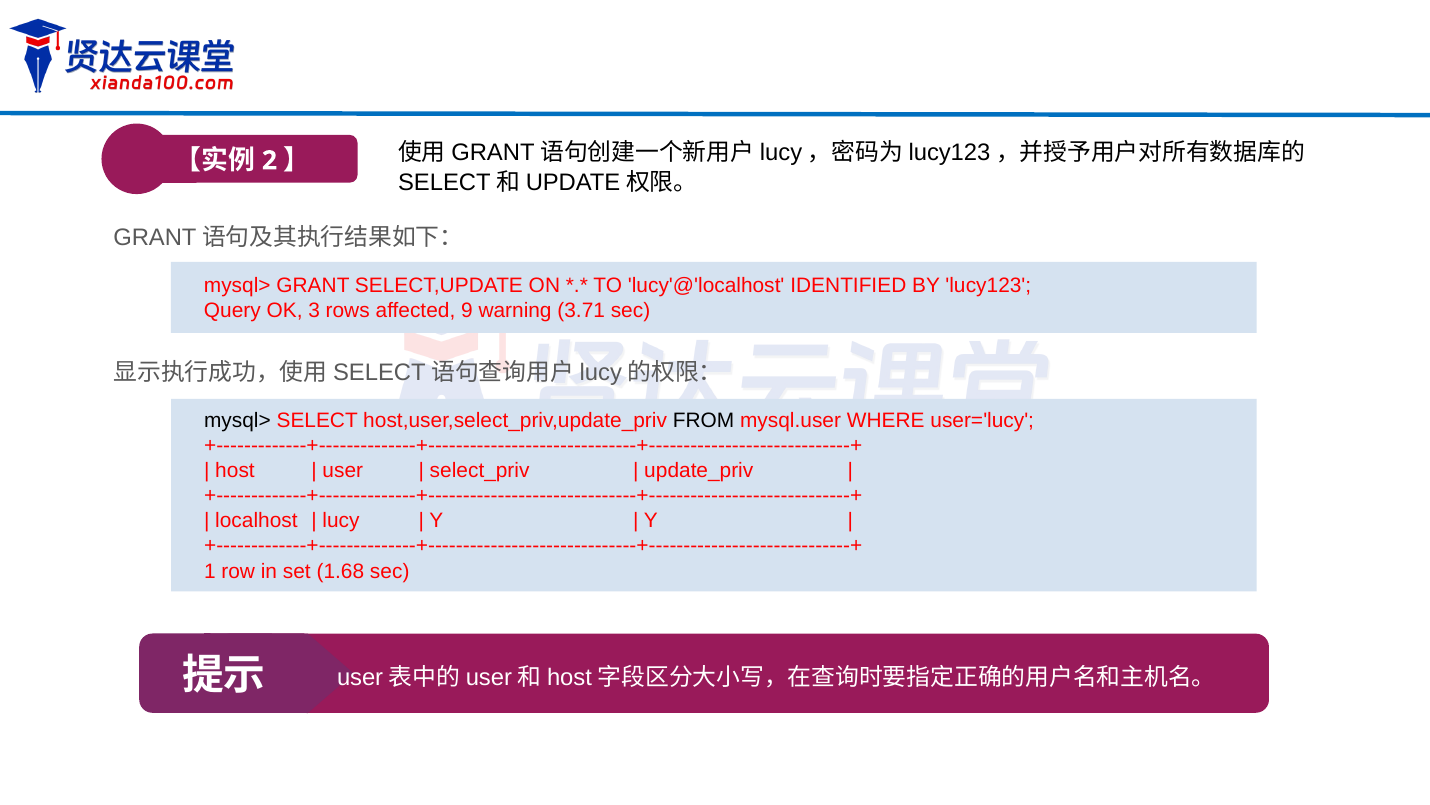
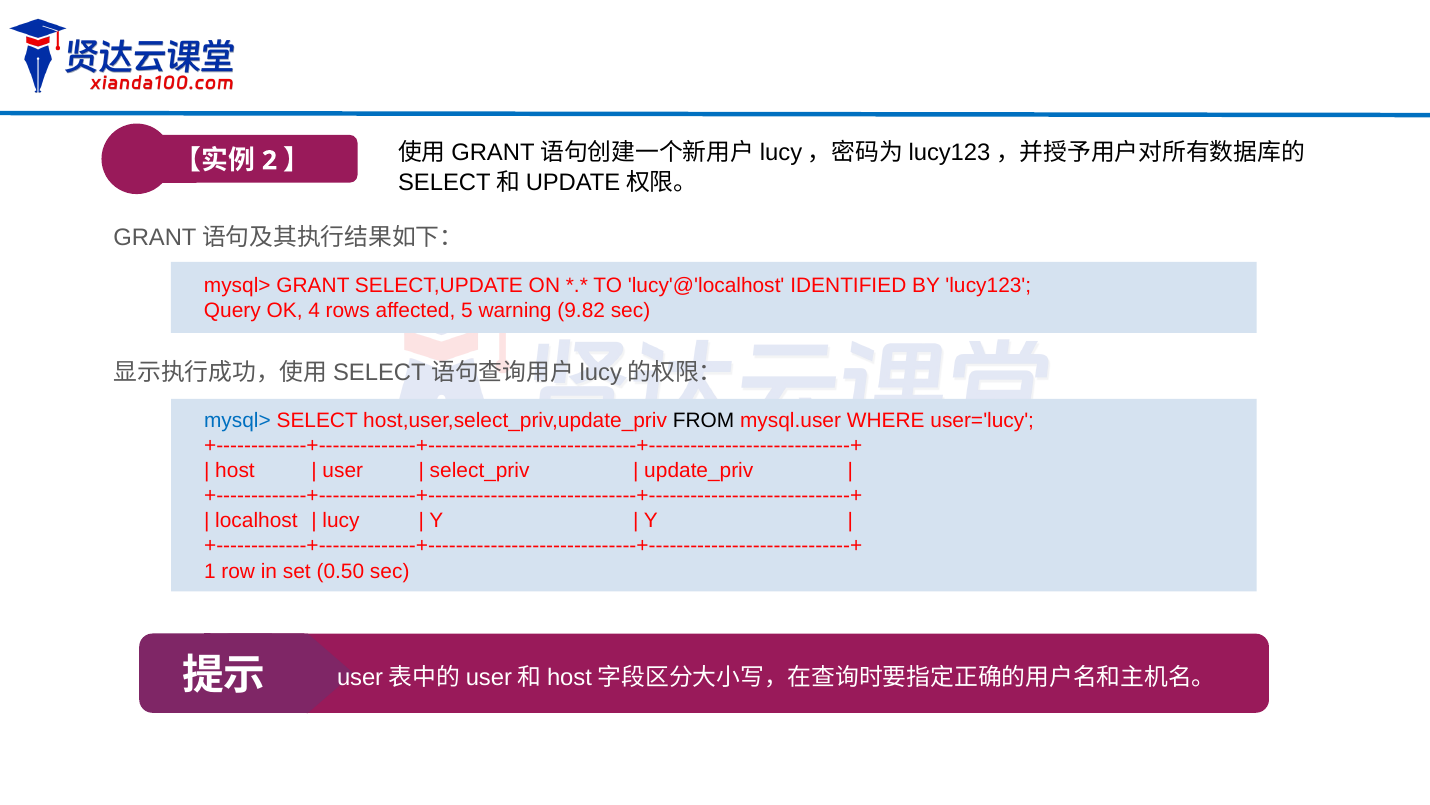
3: 3 -> 4 (314, 311)
9: 9 -> 5 (467, 311)
3.71: 3.71 -> 9.82 (581, 311)
mysql> colour: black -> blue (237, 420)
1.68: 1.68 -> 0.50 (340, 571)
